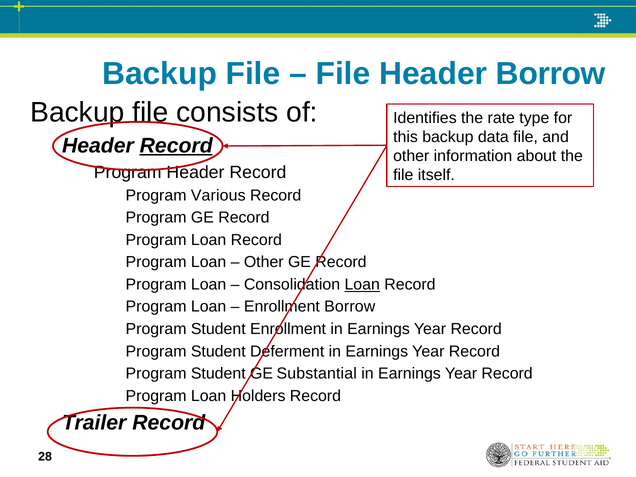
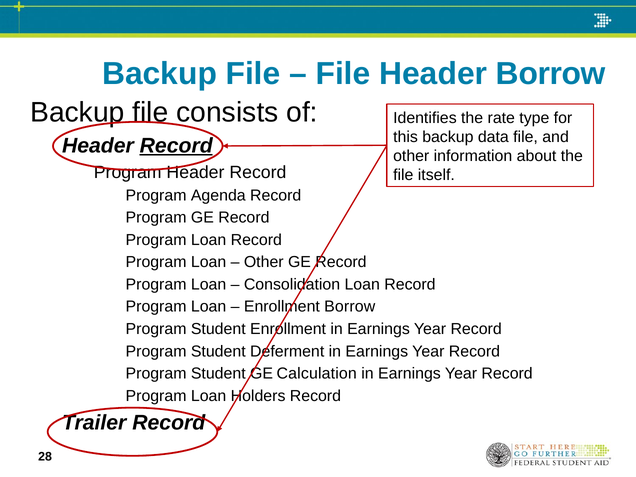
Various: Various -> Agenda (218, 195)
Loan underline: present -> none (362, 284)
Substantial: Substantial -> Calculation (317, 374)
